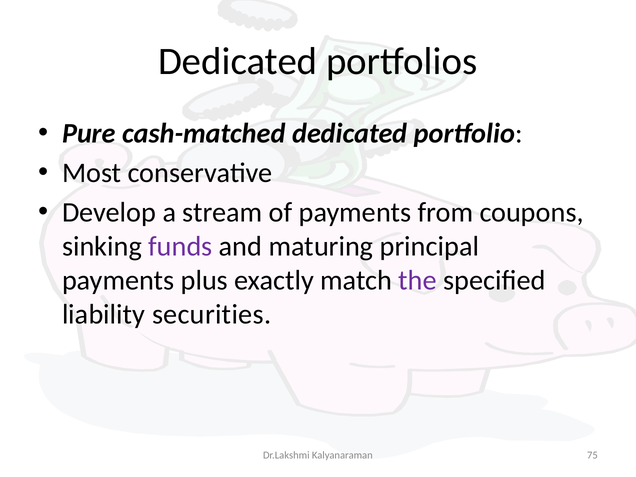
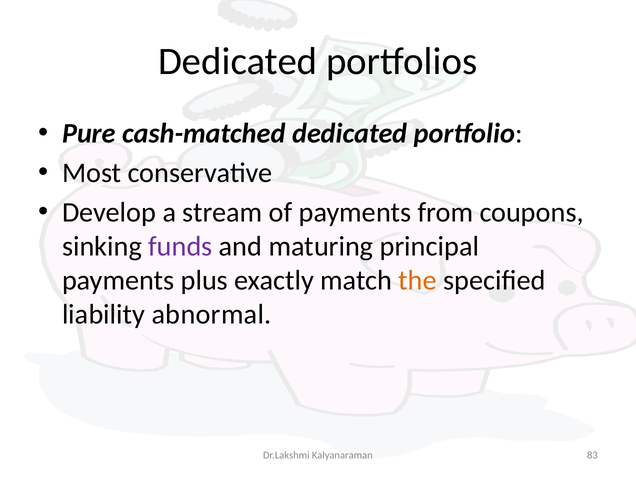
the colour: purple -> orange (418, 280)
securities: securities -> abnormal (212, 314)
75: 75 -> 83 (592, 455)
